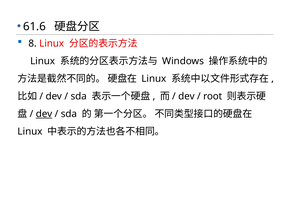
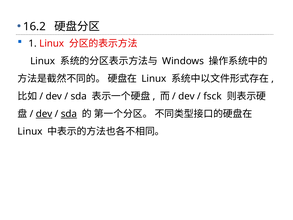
61.6: 61.6 -> 16.2 (34, 27)
8: 8 -> 1 (33, 43)
root: root -> fsck (213, 96)
sda underline: none -> present (69, 114)
